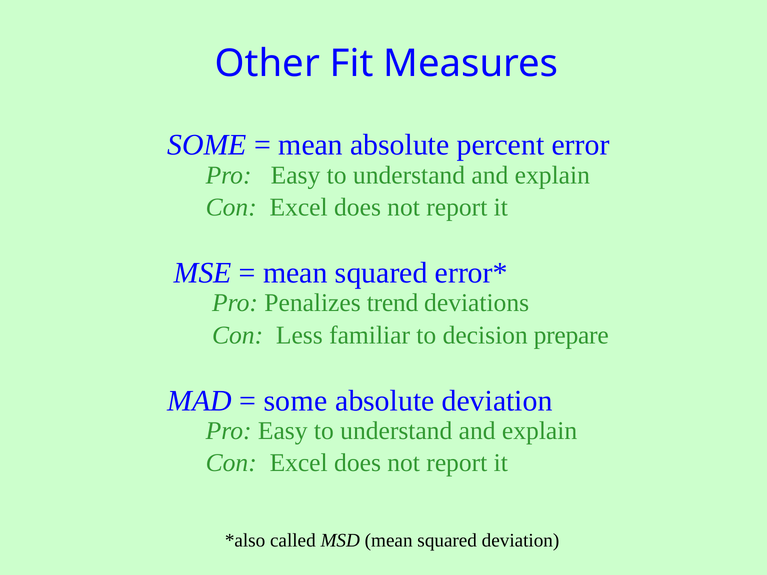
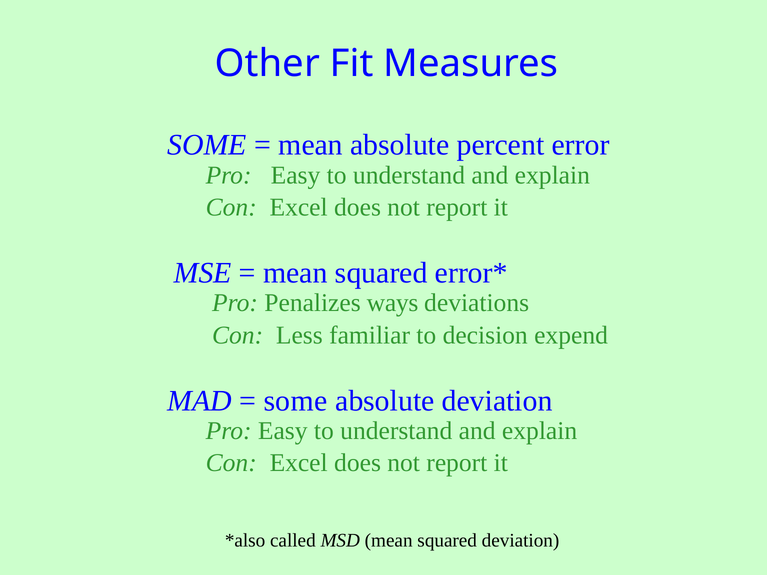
trend: trend -> ways (393, 303)
prepare: prepare -> expend (571, 335)
